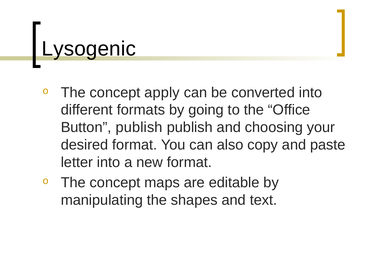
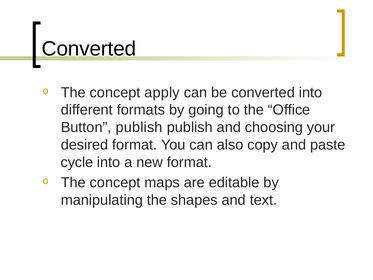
Lysogenic: Lysogenic -> Converted (89, 49)
letter: letter -> cycle (77, 162)
